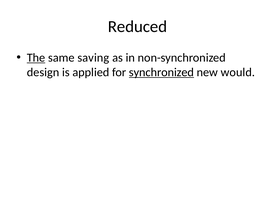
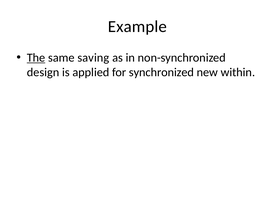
Reduced: Reduced -> Example (137, 27)
synchronized underline: present -> none (161, 72)
would: would -> within (238, 72)
